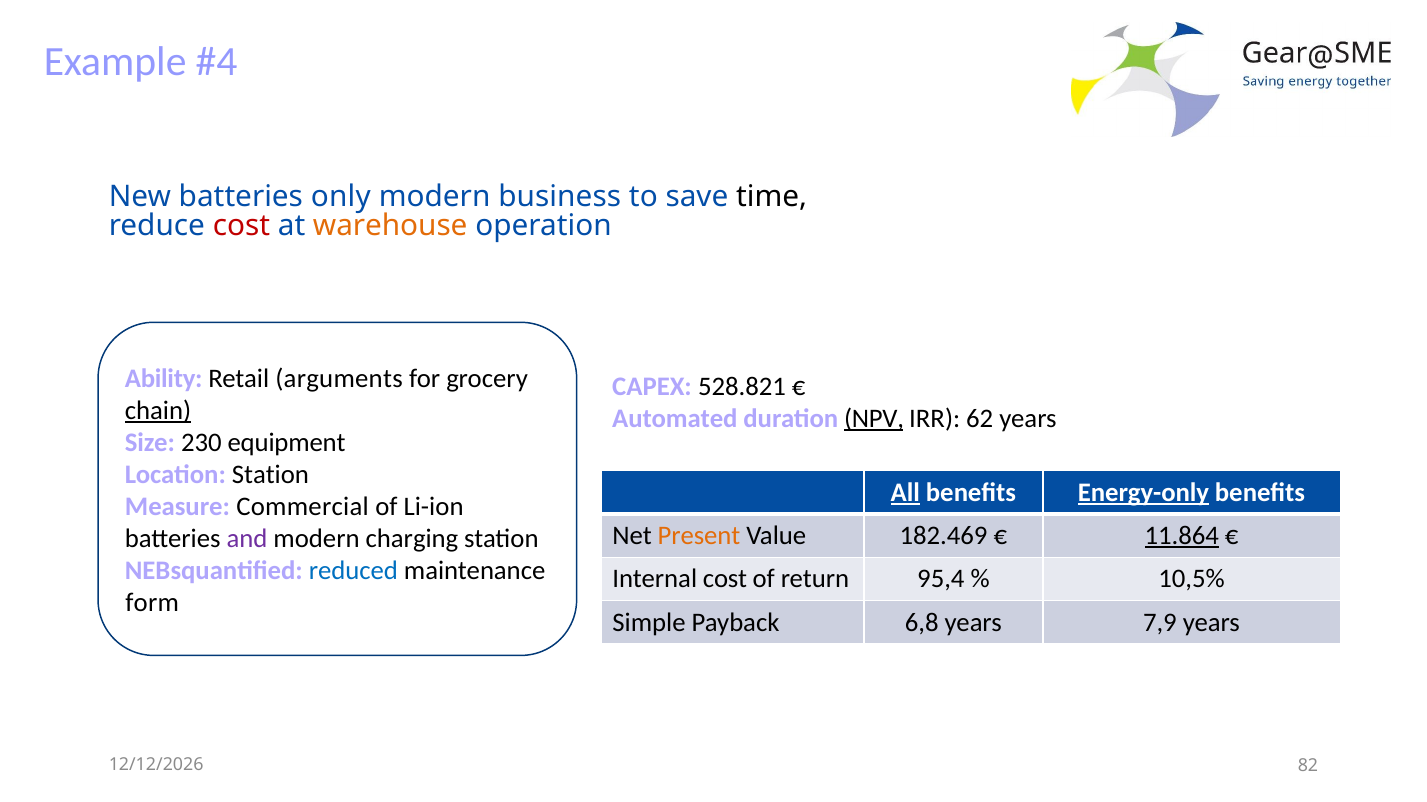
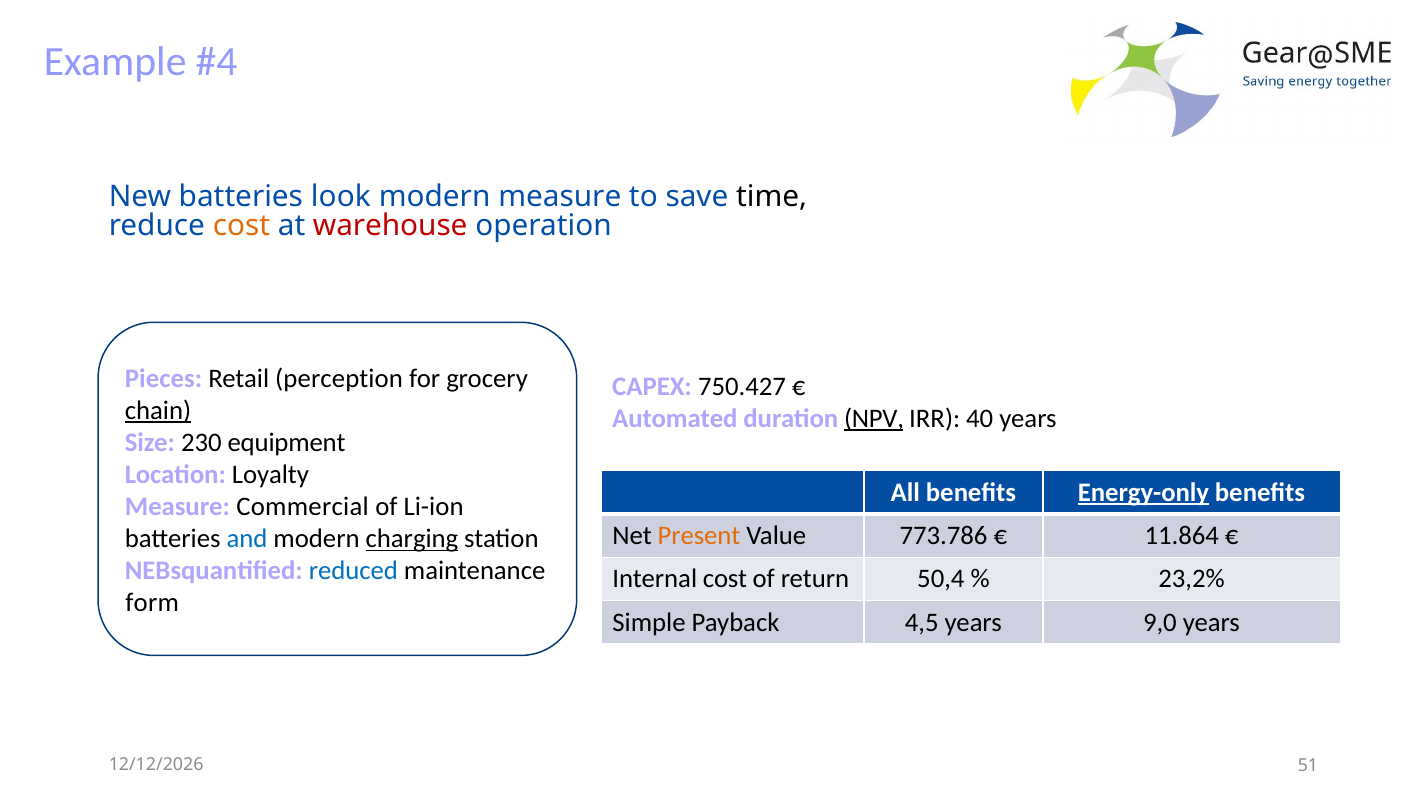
only: only -> look (341, 197)
modern business: business -> measure (560, 197)
cost colour: red -> orange (241, 226)
warehouse colour: orange -> red (390, 226)
Ability: Ability -> Pieces (164, 379)
arguments: arguments -> perception (339, 379)
528.821: 528.821 -> 750.427 (742, 387)
62: 62 -> 40 (980, 419)
Location Station: Station -> Loyalty (270, 475)
All underline: present -> none (905, 493)
182.469: 182.469 -> 773.786 (944, 536)
11.864 underline: present -> none (1182, 536)
and colour: purple -> blue (247, 539)
charging underline: none -> present (412, 539)
95,4: 95,4 -> 50,4 (941, 580)
10,5%: 10,5% -> 23,2% (1192, 580)
6,8: 6,8 -> 4,5 (922, 623)
7,9: 7,9 -> 9,0 (1160, 623)
82: 82 -> 51 (1308, 766)
